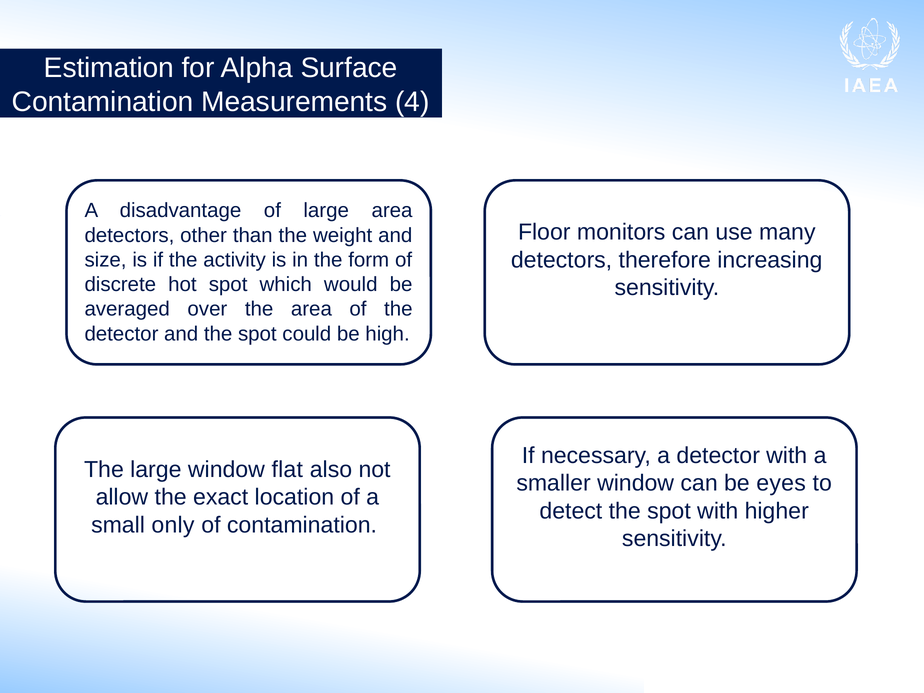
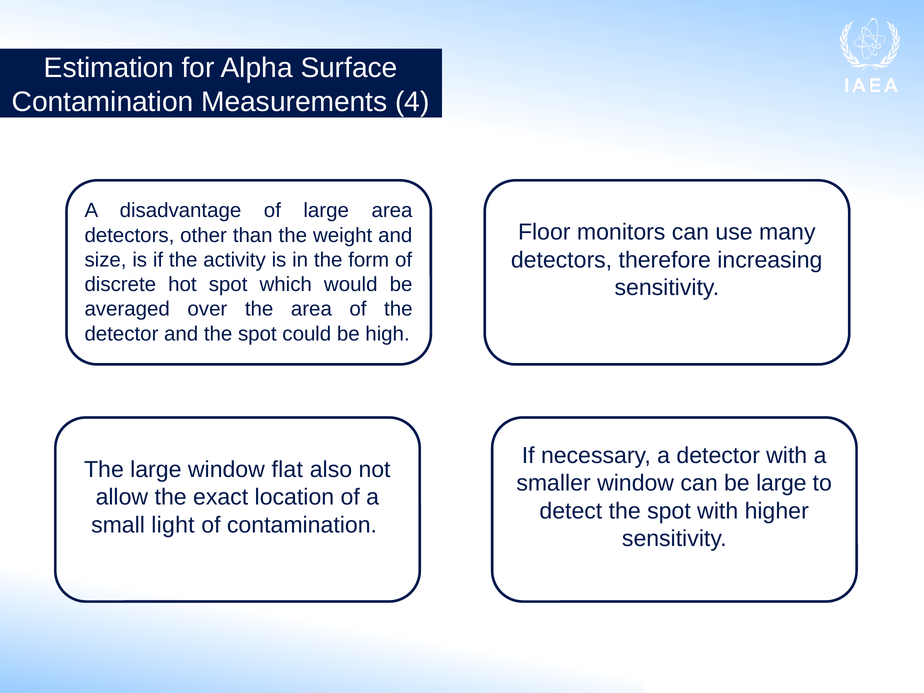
be eyes: eyes -> large (781, 483)
only: only -> light (173, 525)
